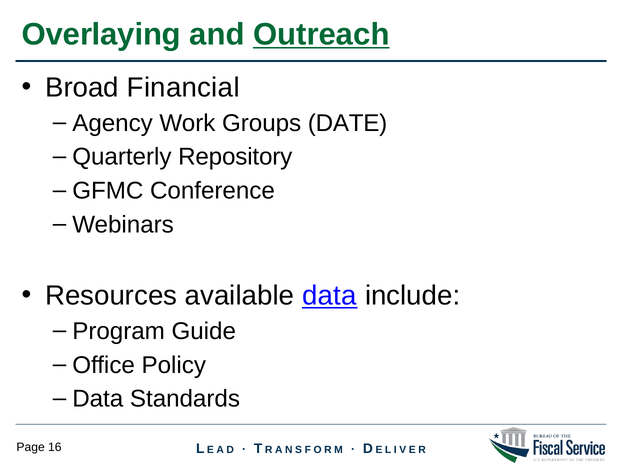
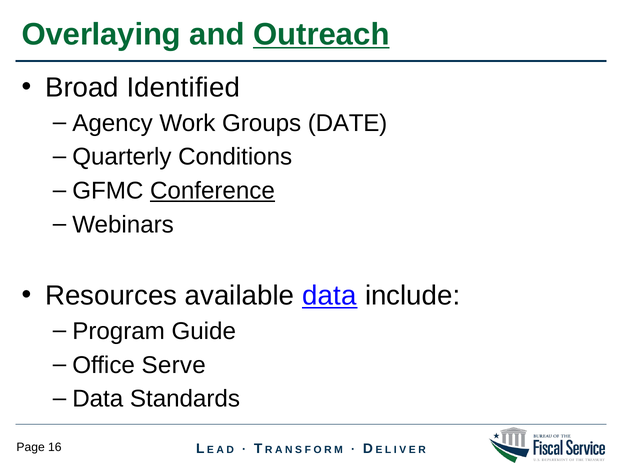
Financial: Financial -> Identified (183, 87)
Repository: Repository -> Conditions (235, 157)
Conference underline: none -> present (212, 191)
Policy: Policy -> Serve (174, 365)
